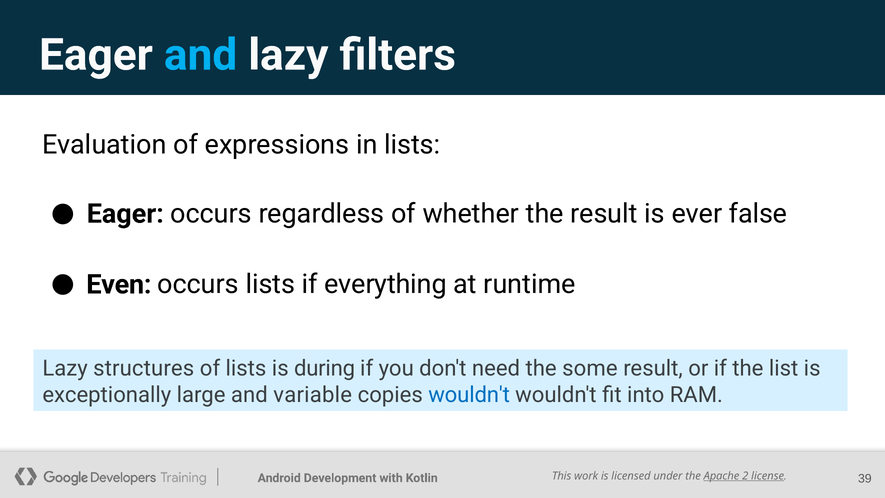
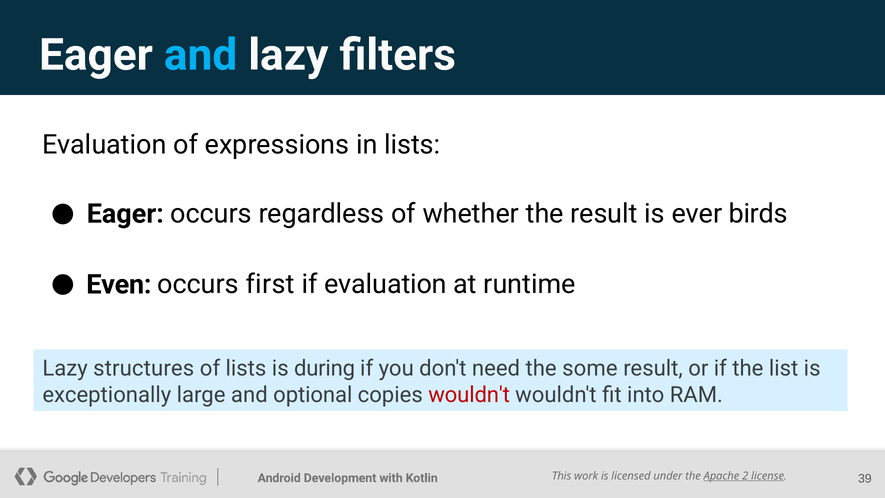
false: false -> birds (758, 214)
occurs lists: lists -> first (270, 284)
if everything: everything -> evaluation (386, 284)
variable: variable -> optional (313, 395)
wouldn't colour: blue -> red (469, 395)
